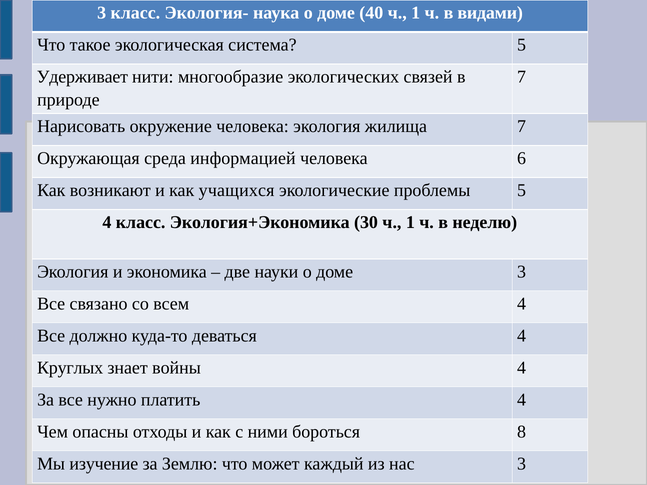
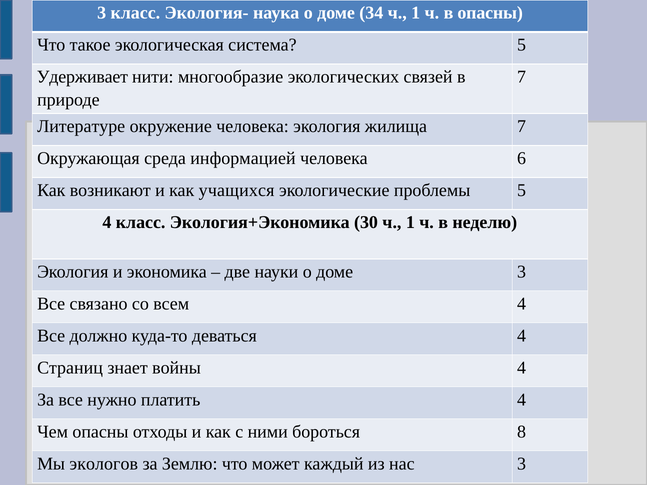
40: 40 -> 34 (371, 13)
в видами: видами -> опасны (490, 13)
Нарисовать: Нарисовать -> Литературе (81, 127)
Круглых: Круглых -> Страниц (70, 368)
изучение: изучение -> экологов (104, 464)
